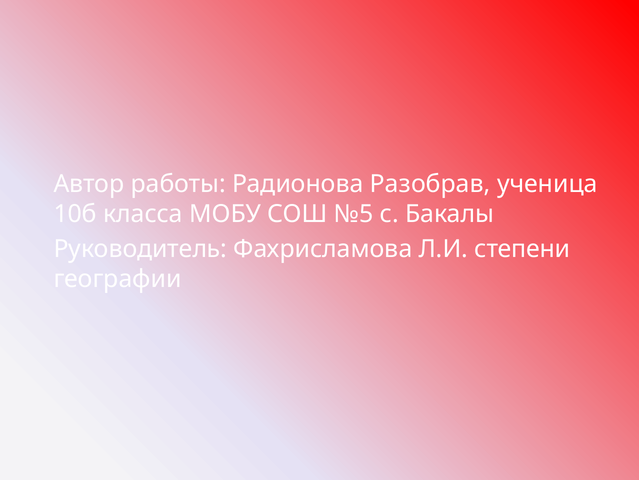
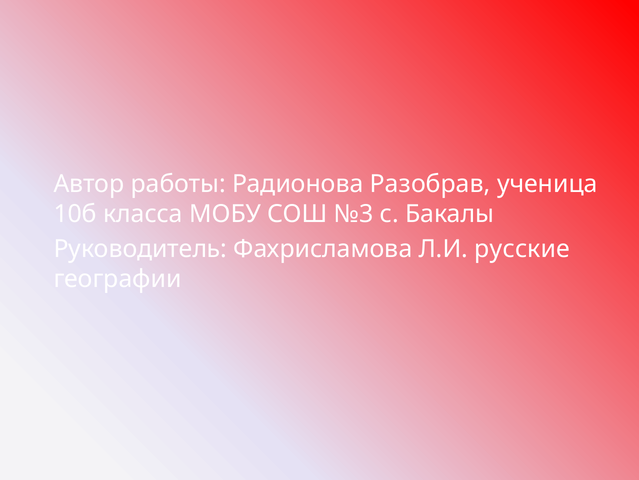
№5: №5 -> №3 (354, 214)
степени: степени -> русские (522, 249)
